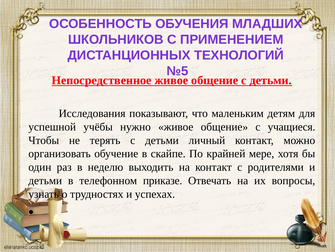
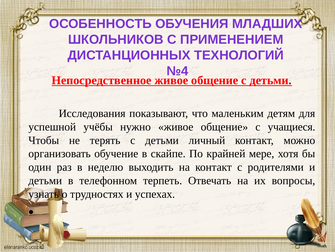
№5: №5 -> №4 (178, 71)
приказе: приказе -> терпеть (163, 180)
